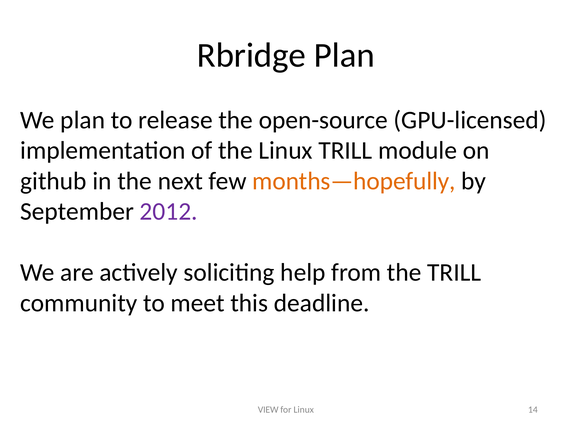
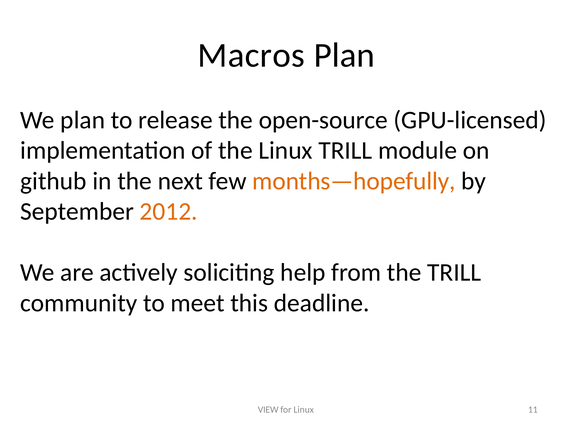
Rbridge: Rbridge -> Macros (251, 55)
2012 colour: purple -> orange (169, 211)
14: 14 -> 11 (533, 410)
